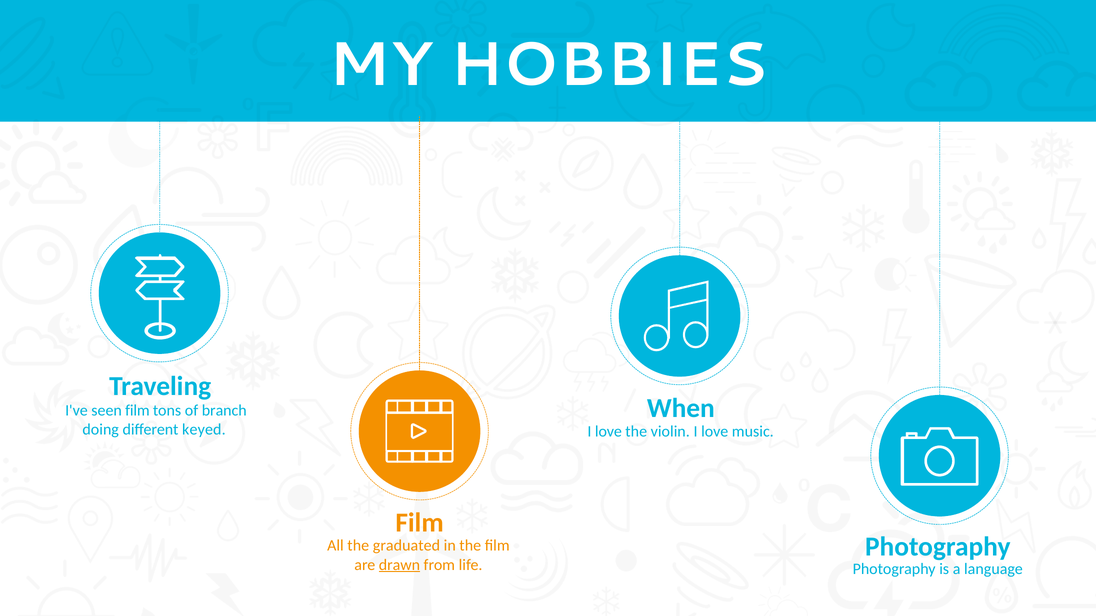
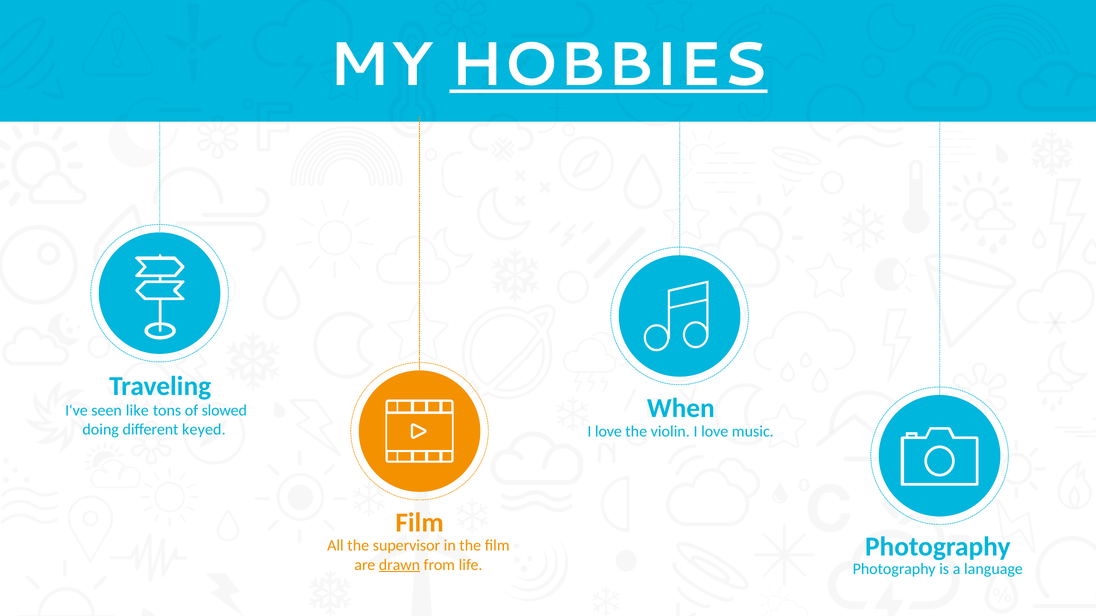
HOBBIES underline: none -> present (609, 65)
seen film: film -> like (137, 411)
branch: branch -> slowed (224, 411)
graduated: graduated -> supervisor (406, 546)
